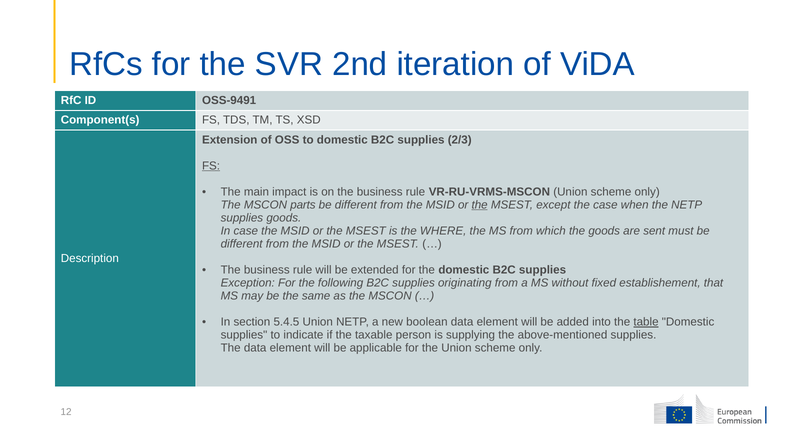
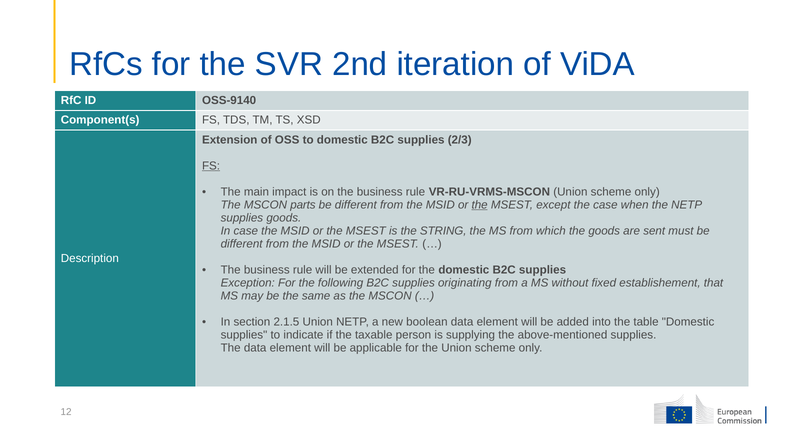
OSS-9491: OSS-9491 -> OSS-9140 (229, 101)
WHERE: WHERE -> STRING (443, 231)
5.4.5: 5.4.5 -> 2.1.5 (286, 322)
table underline: present -> none (646, 322)
